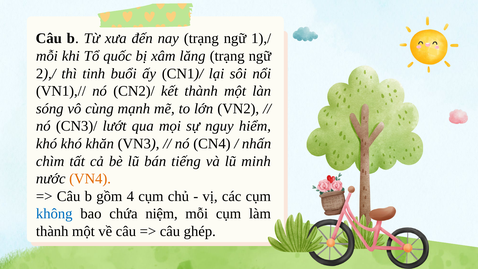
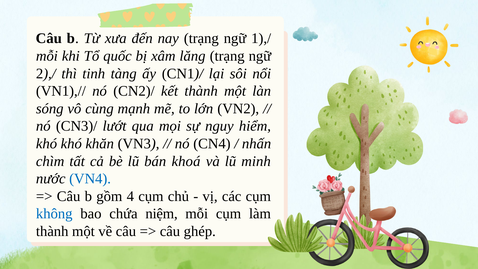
buổi: buổi -> tàng (124, 74)
tiếng: tiếng -> khoá (186, 161)
VN4 colour: orange -> blue (90, 179)
